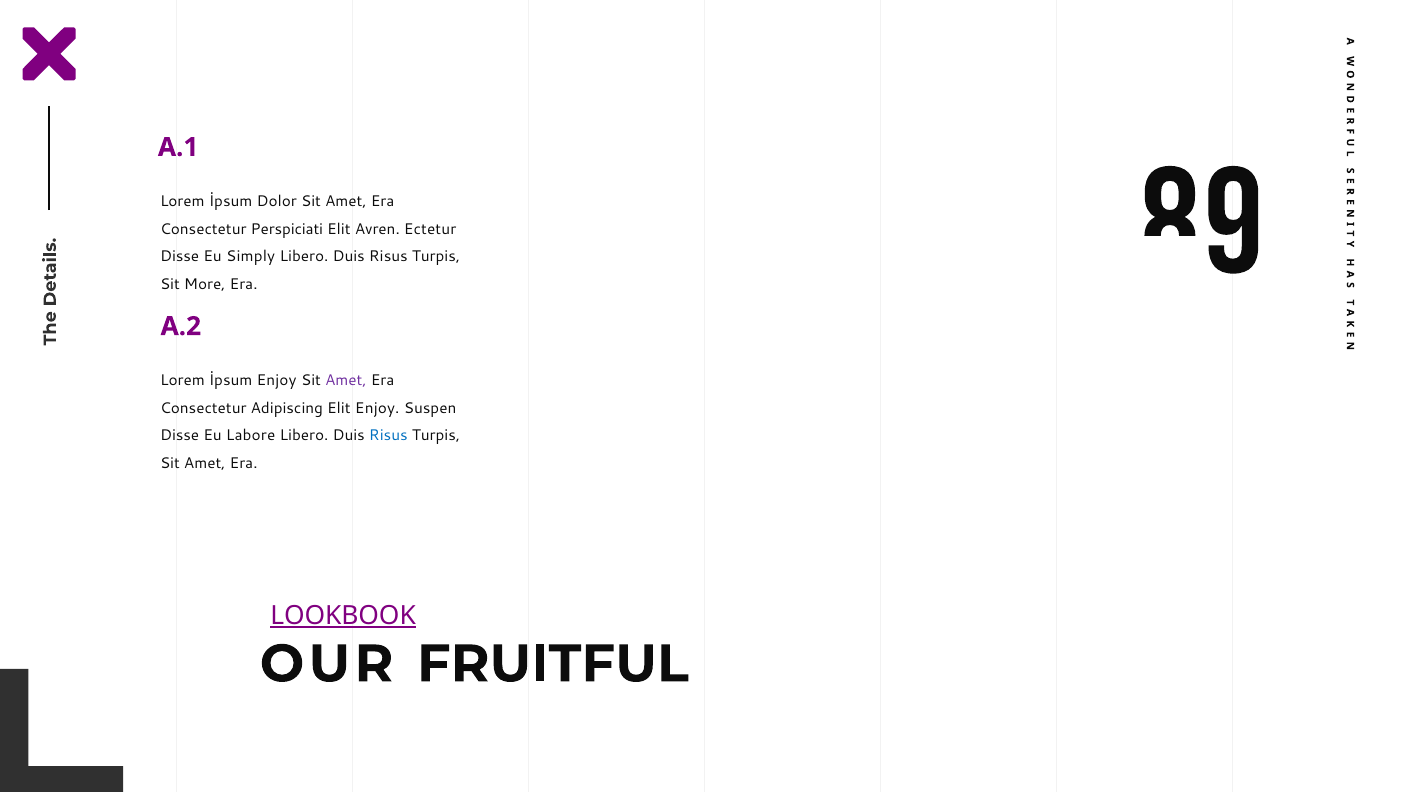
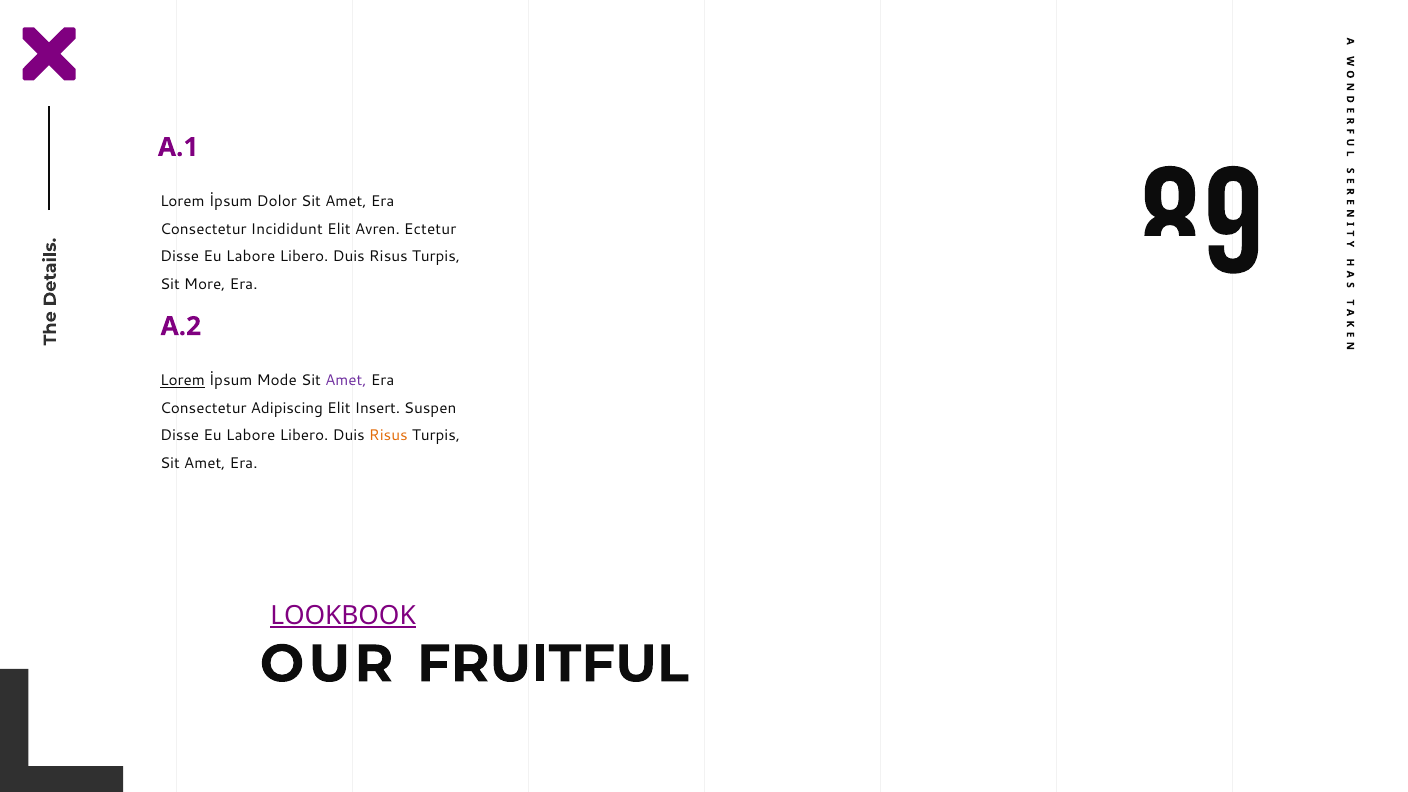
Perspiciati: Perspiciati -> Incididunt (287, 229)
Simply: Simply -> Labore (251, 257)
Lorem underline: none -> present (182, 380)
İpsum Enjoy: Enjoy -> Mode (277, 380)
Elit Enjoy: Enjoy -> Insert (377, 408)
Risus colour: blue -> orange (388, 436)
